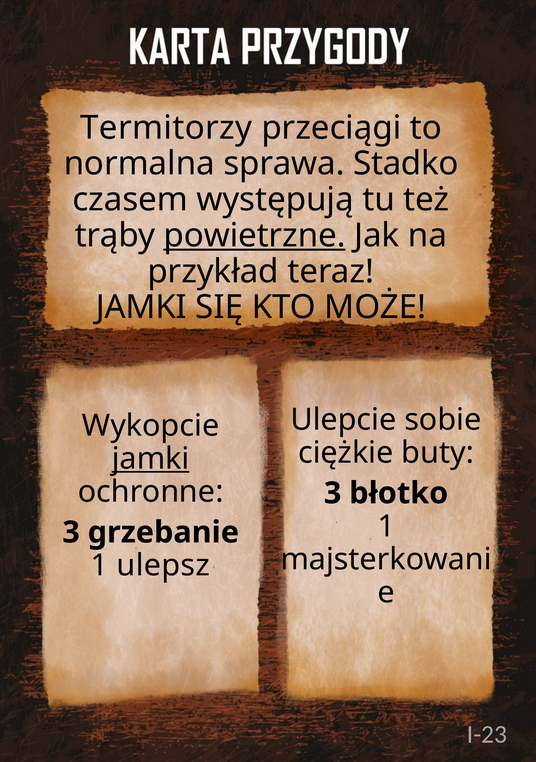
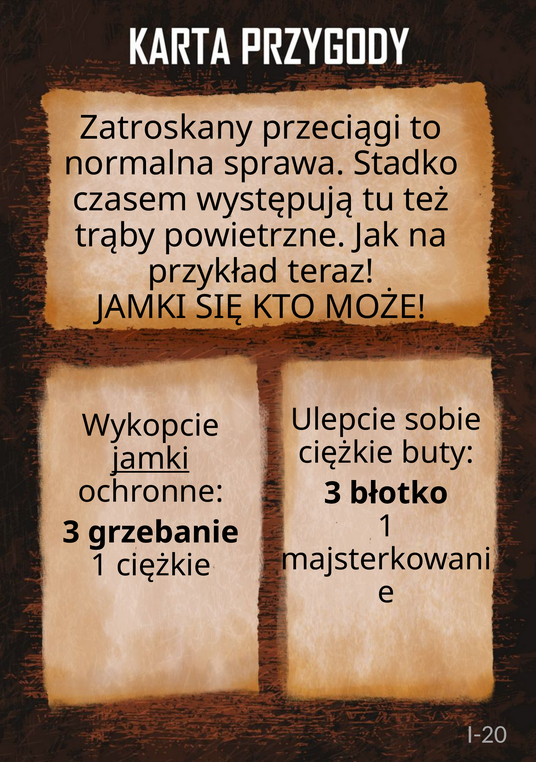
Termitorzy: Termitorzy -> Zatroskany (166, 128)
powietrzne underline: present -> none (255, 235)
1 ulepsz: ulepsz -> ciężkie (163, 565)
I-23: I-23 -> I-20 (487, 734)
